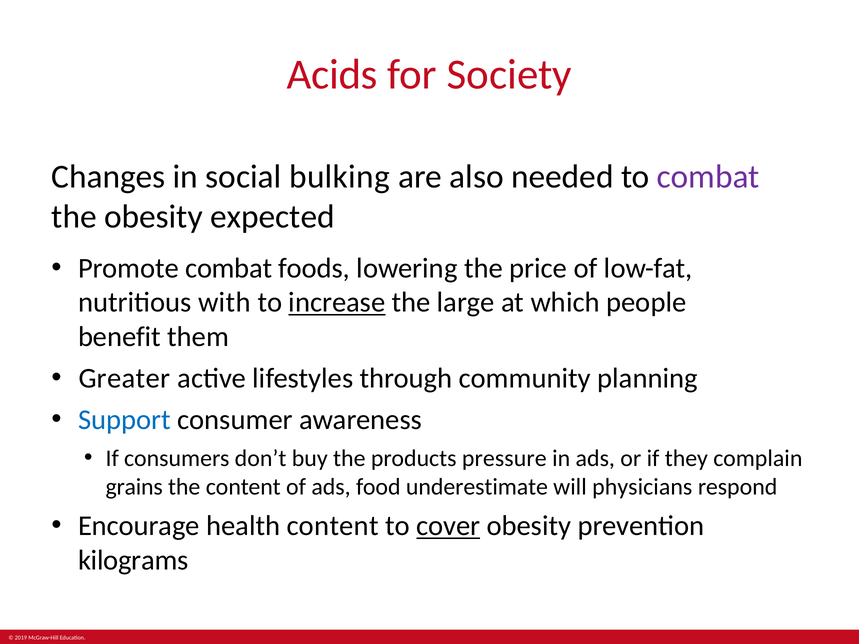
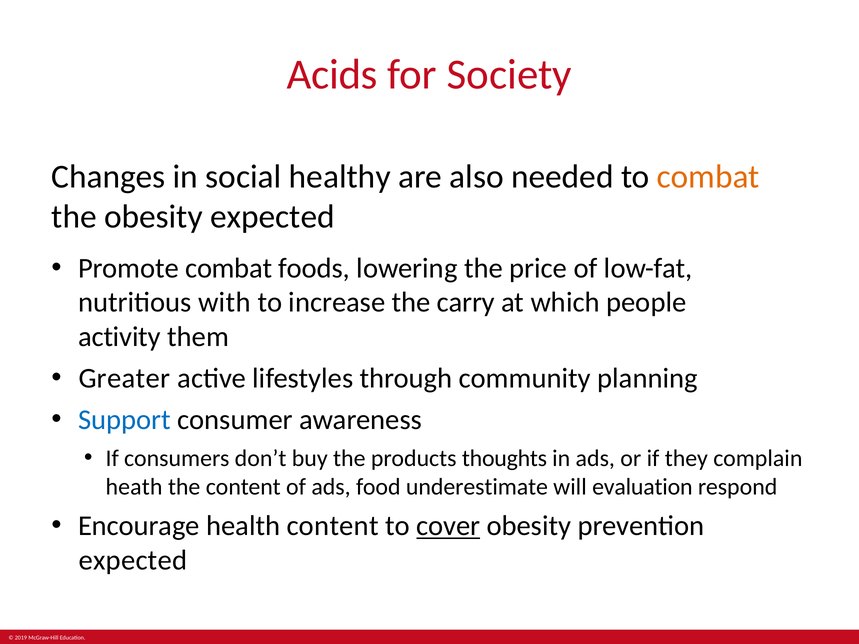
bulking: bulking -> healthy (340, 177)
combat colour: purple -> orange (708, 177)
increase underline: present -> none (337, 303)
large: large -> carry (466, 303)
benefit: benefit -> activity (119, 337)
pressure: pressure -> thoughts (504, 458)
grains: grains -> heath (134, 487)
physicians: physicians -> evaluation (642, 487)
kilograms: kilograms -> expected (133, 560)
